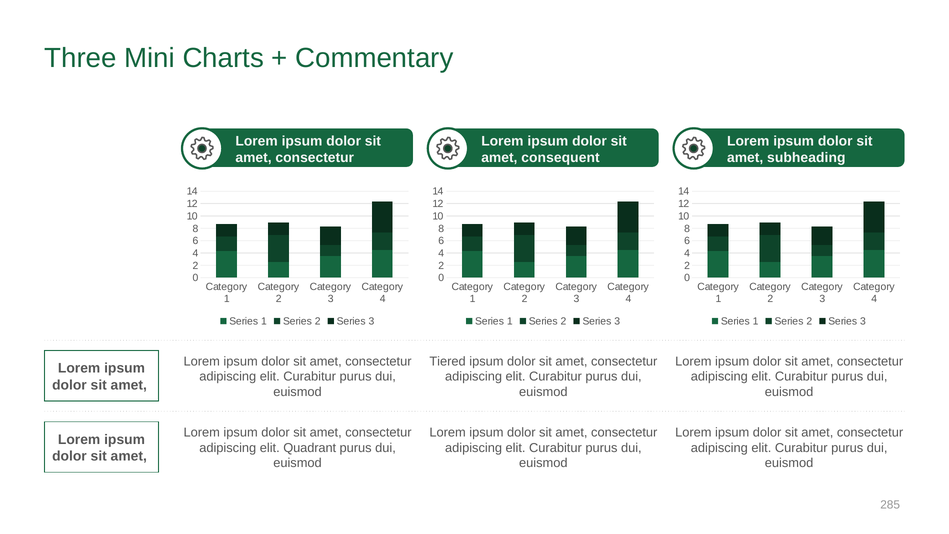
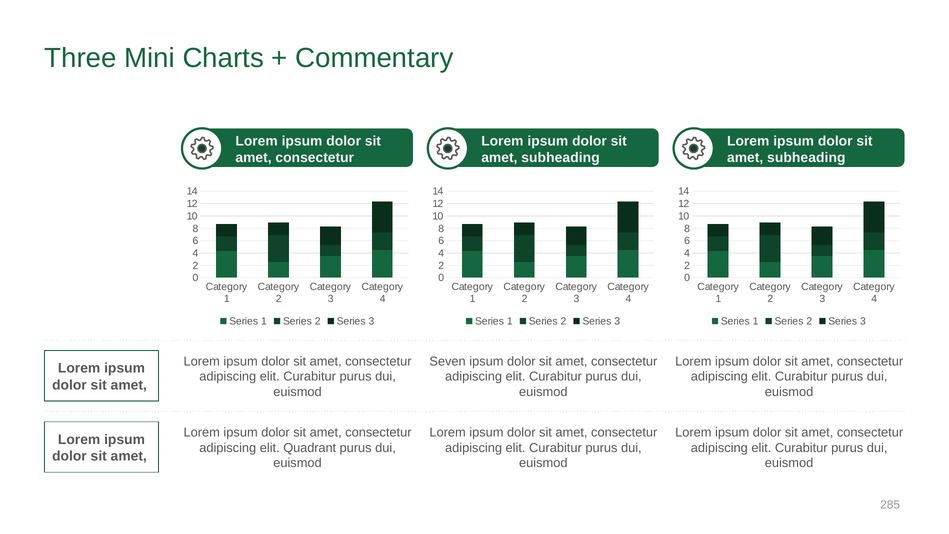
consequent: consequent -> subheading (560, 158)
Tiered: Tiered -> Seven (448, 361)
